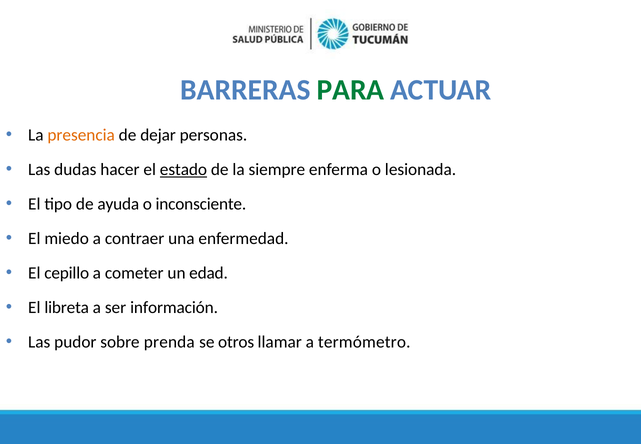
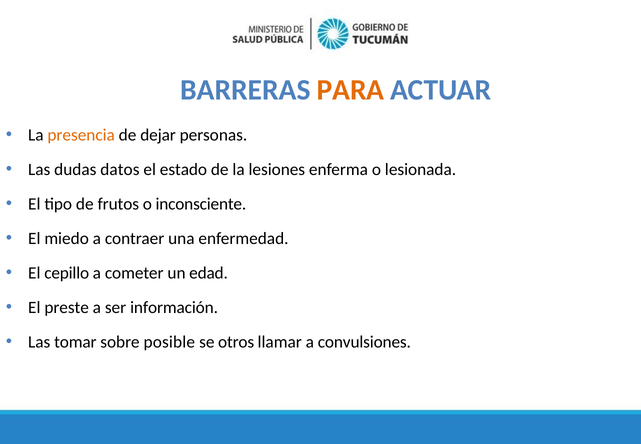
PARA colour: green -> orange (351, 90)
hacer: hacer -> datos (120, 169)
estado underline: present -> none (183, 169)
siempre: siempre -> lesiones (277, 169)
ayuda: ayuda -> frutos (118, 204)
libreta: libreta -> preste (67, 307)
pudor: pudor -> tomar (75, 342)
prenda: prenda -> posible (169, 342)
termómetro: termómetro -> convulsiones (364, 342)
